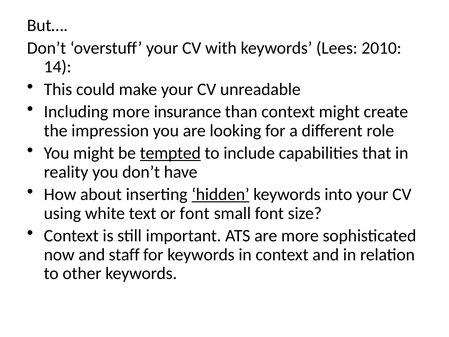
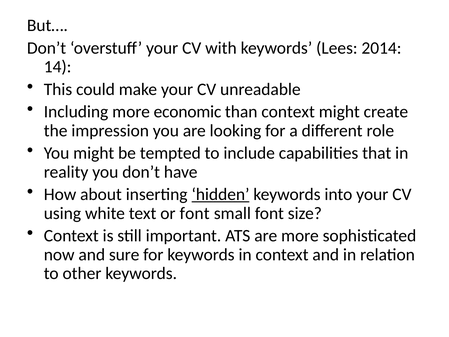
2010: 2010 -> 2014 (381, 48)
insurance: insurance -> economic (187, 112)
tempted underline: present -> none (170, 153)
staff: staff -> sure (124, 254)
